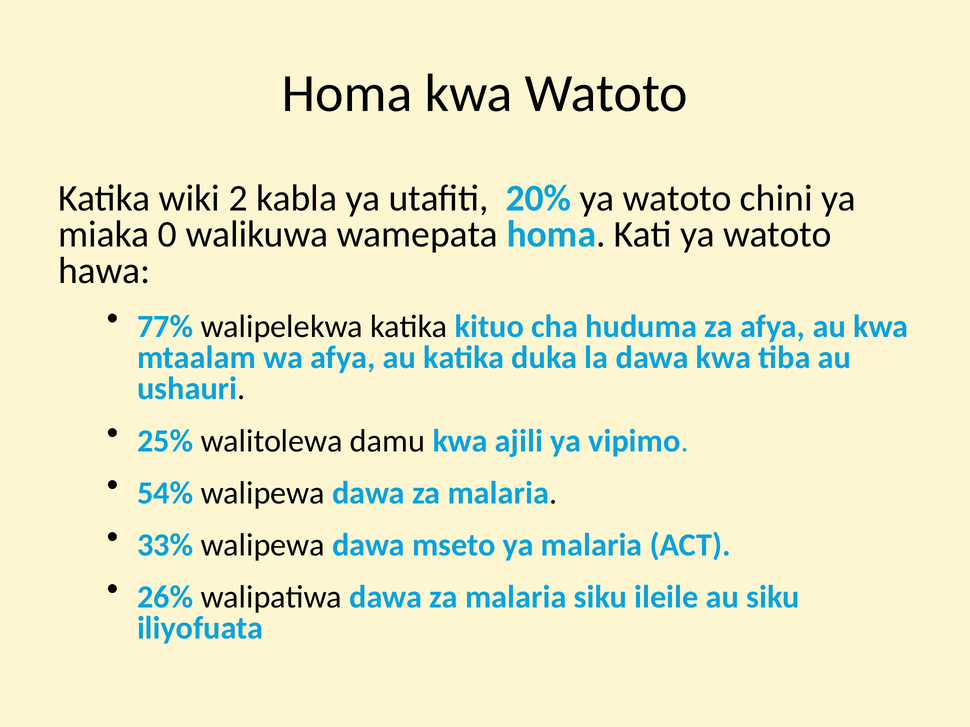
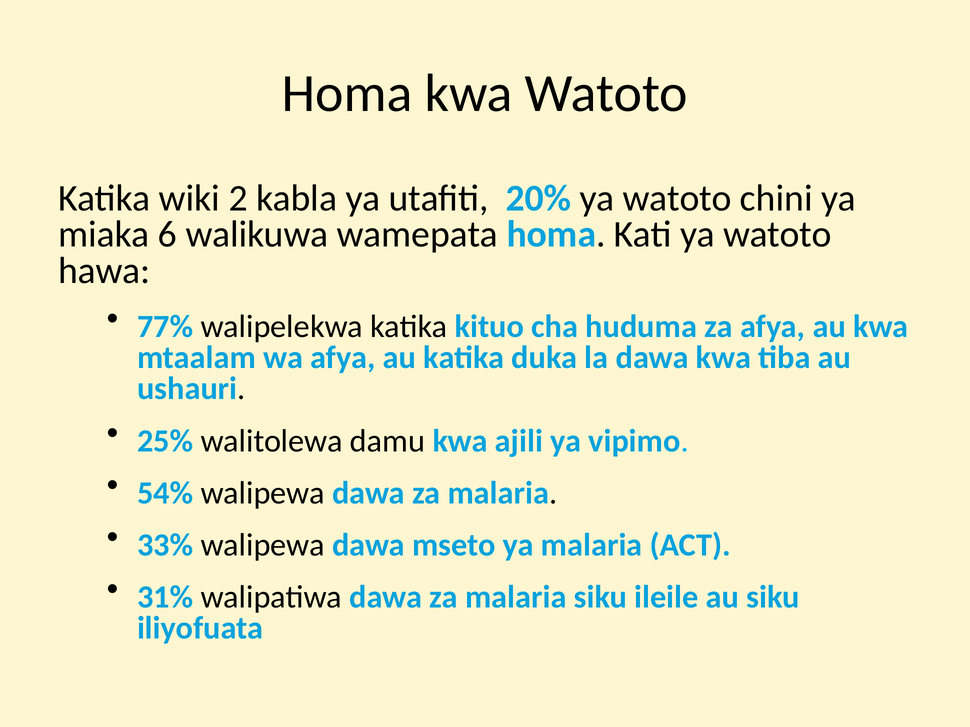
0: 0 -> 6 (167, 235)
26%: 26% -> 31% (165, 598)
